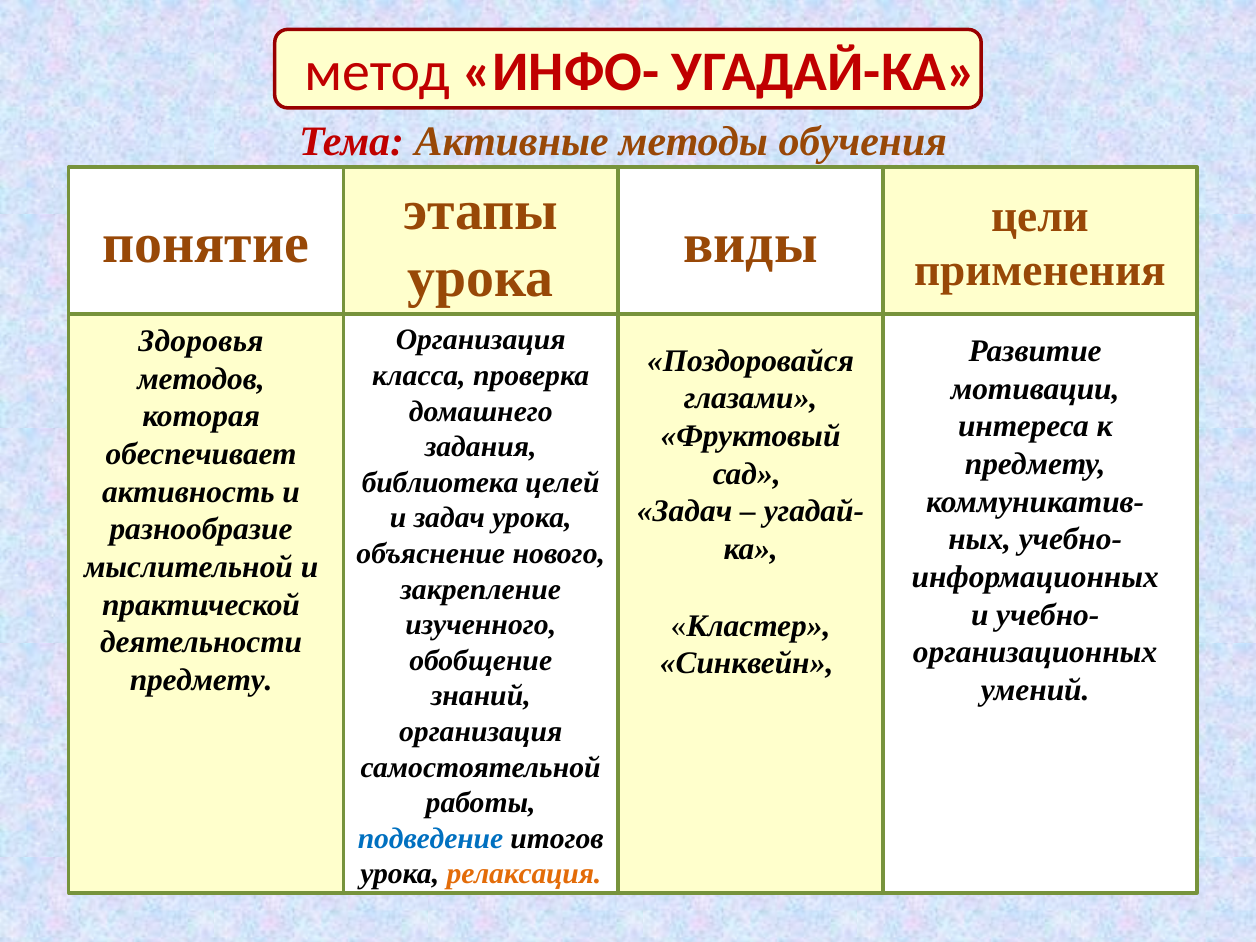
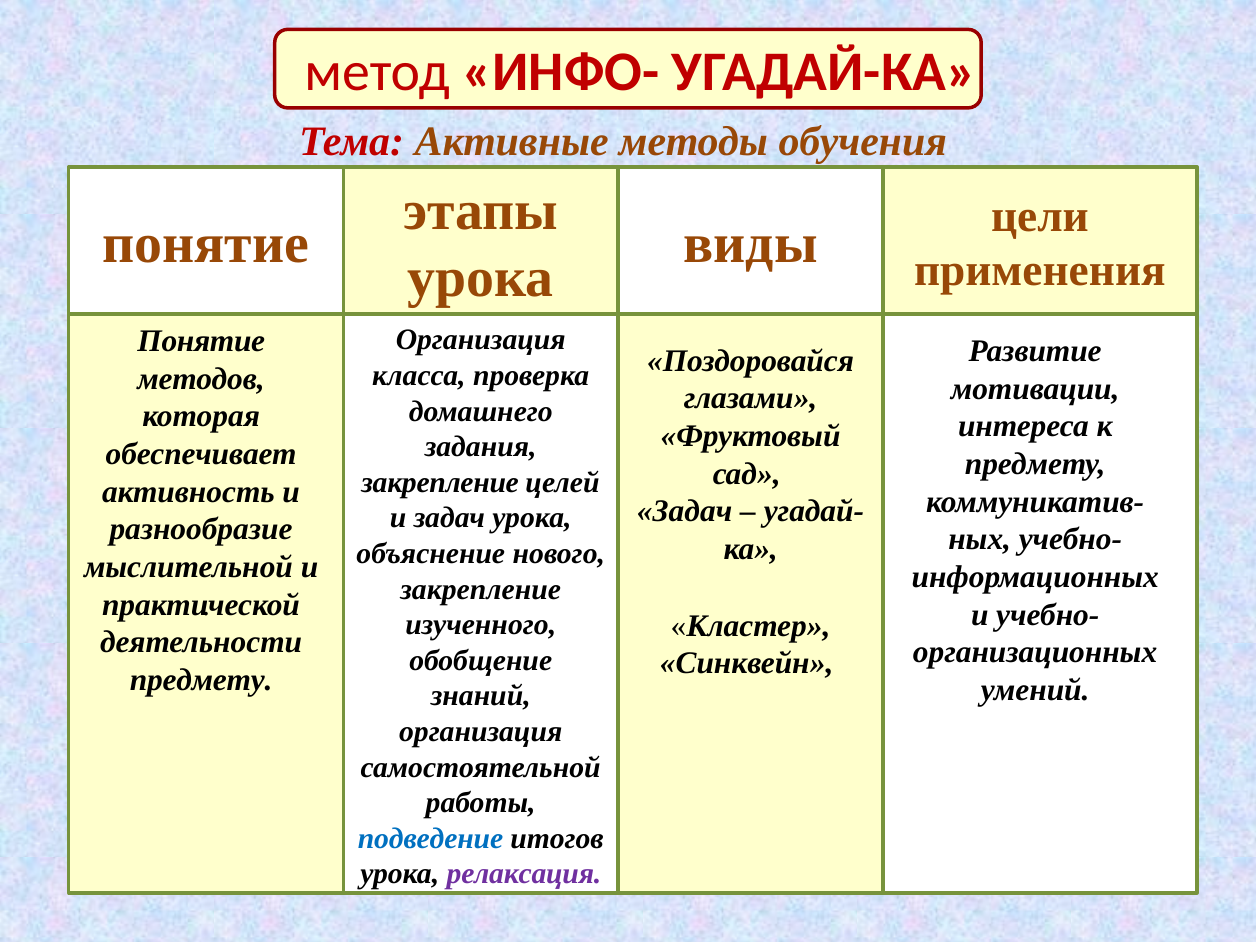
Здоровья: Здоровья -> Понятие (201, 341)
библиотека: библиотека -> закрепление (440, 482)
релаксация colour: orange -> purple (524, 874)
